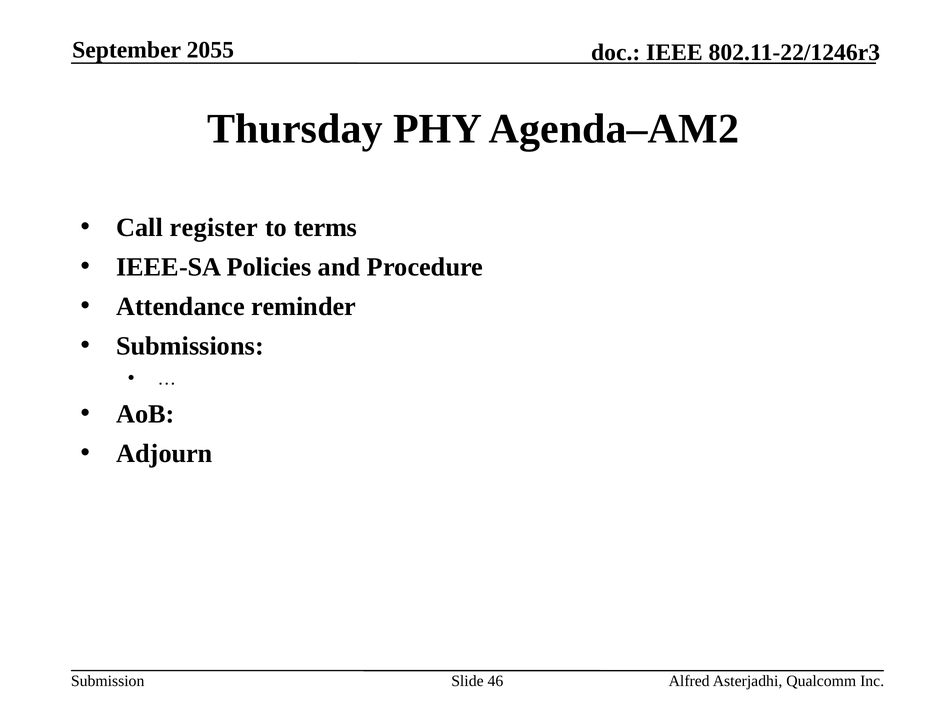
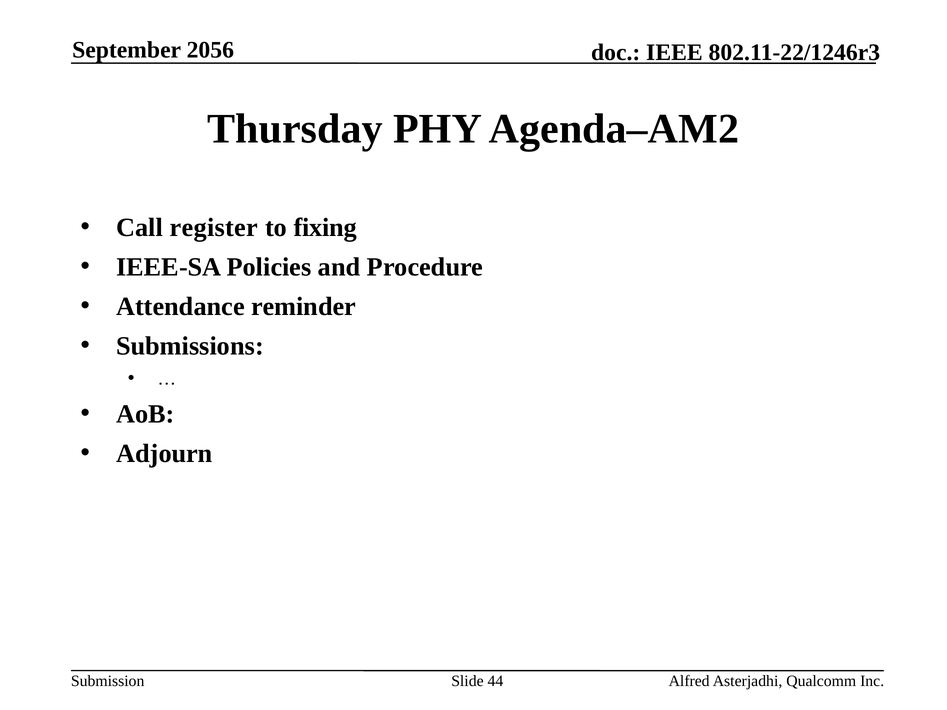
2055: 2055 -> 2056 (210, 50)
terms: terms -> fixing (325, 228)
46: 46 -> 44 (495, 681)
